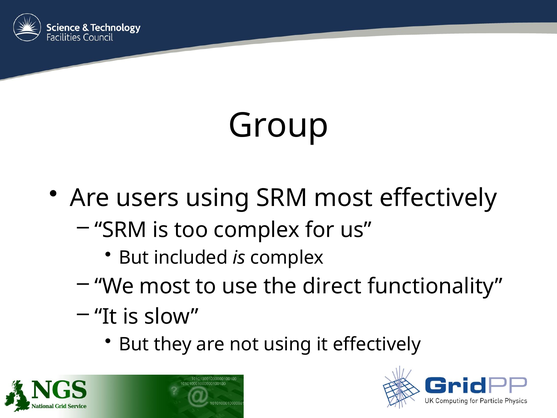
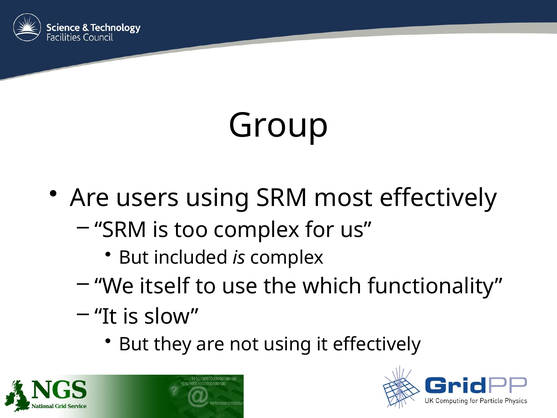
We most: most -> itself (165, 286)
direct: direct -> which (332, 286)
